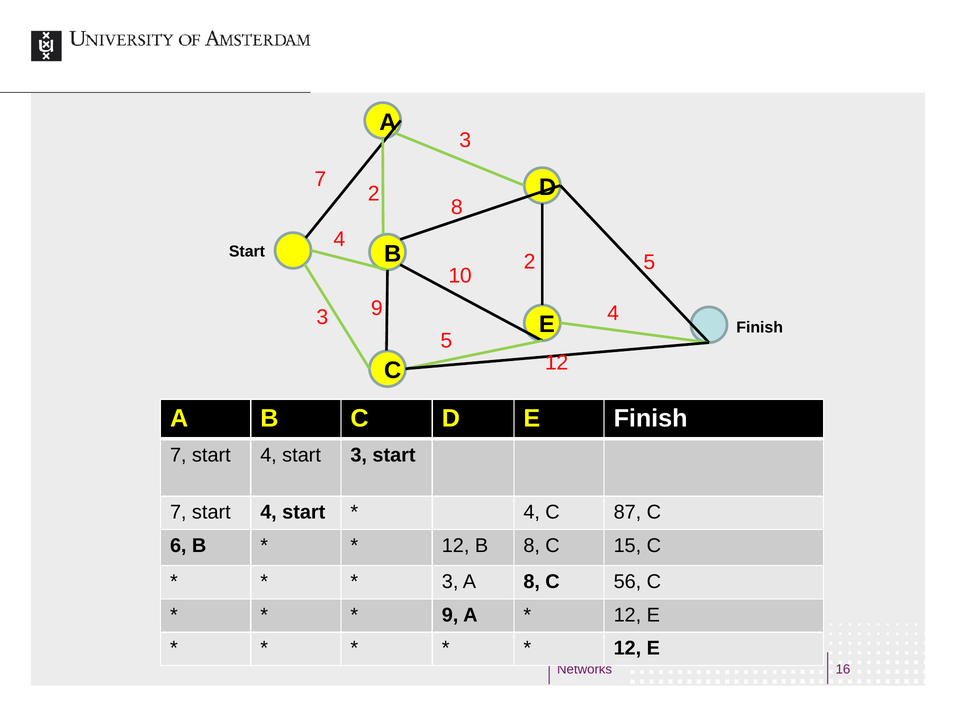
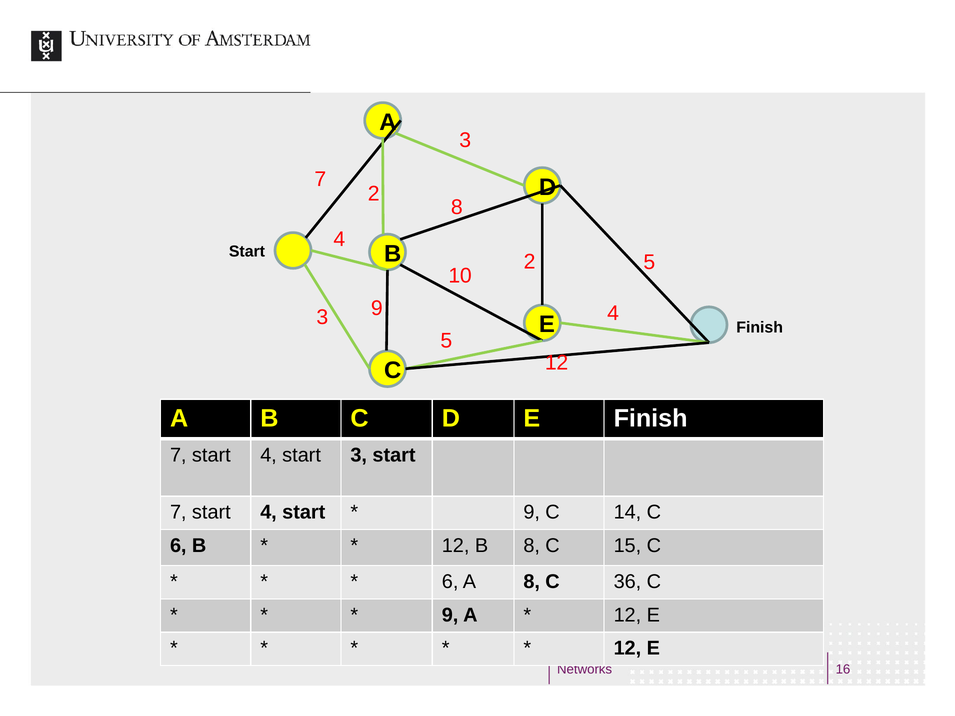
4: 4 -> 9 (532, 513)
87: 87 -> 14 (627, 513)
3: 3 -> 6 (450, 582)
56: 56 -> 36 (627, 582)
